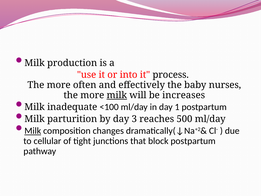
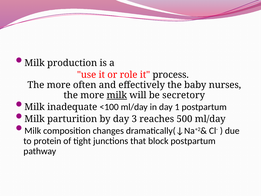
into: into -> role (129, 75)
increases: increases -> secretory (184, 95)
Milk underline: present -> none (33, 131)
cellular: cellular -> protein (47, 141)
